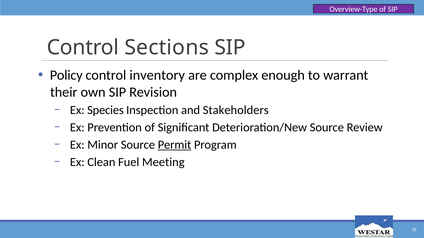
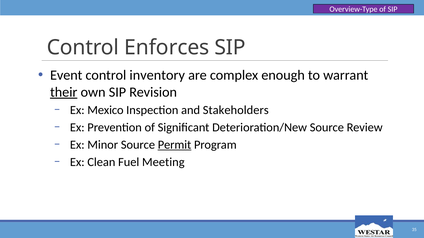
Sections: Sections -> Enforces (167, 48)
Policy: Policy -> Event (66, 75)
their underline: none -> present (64, 92)
Species: Species -> Mexico (105, 110)
